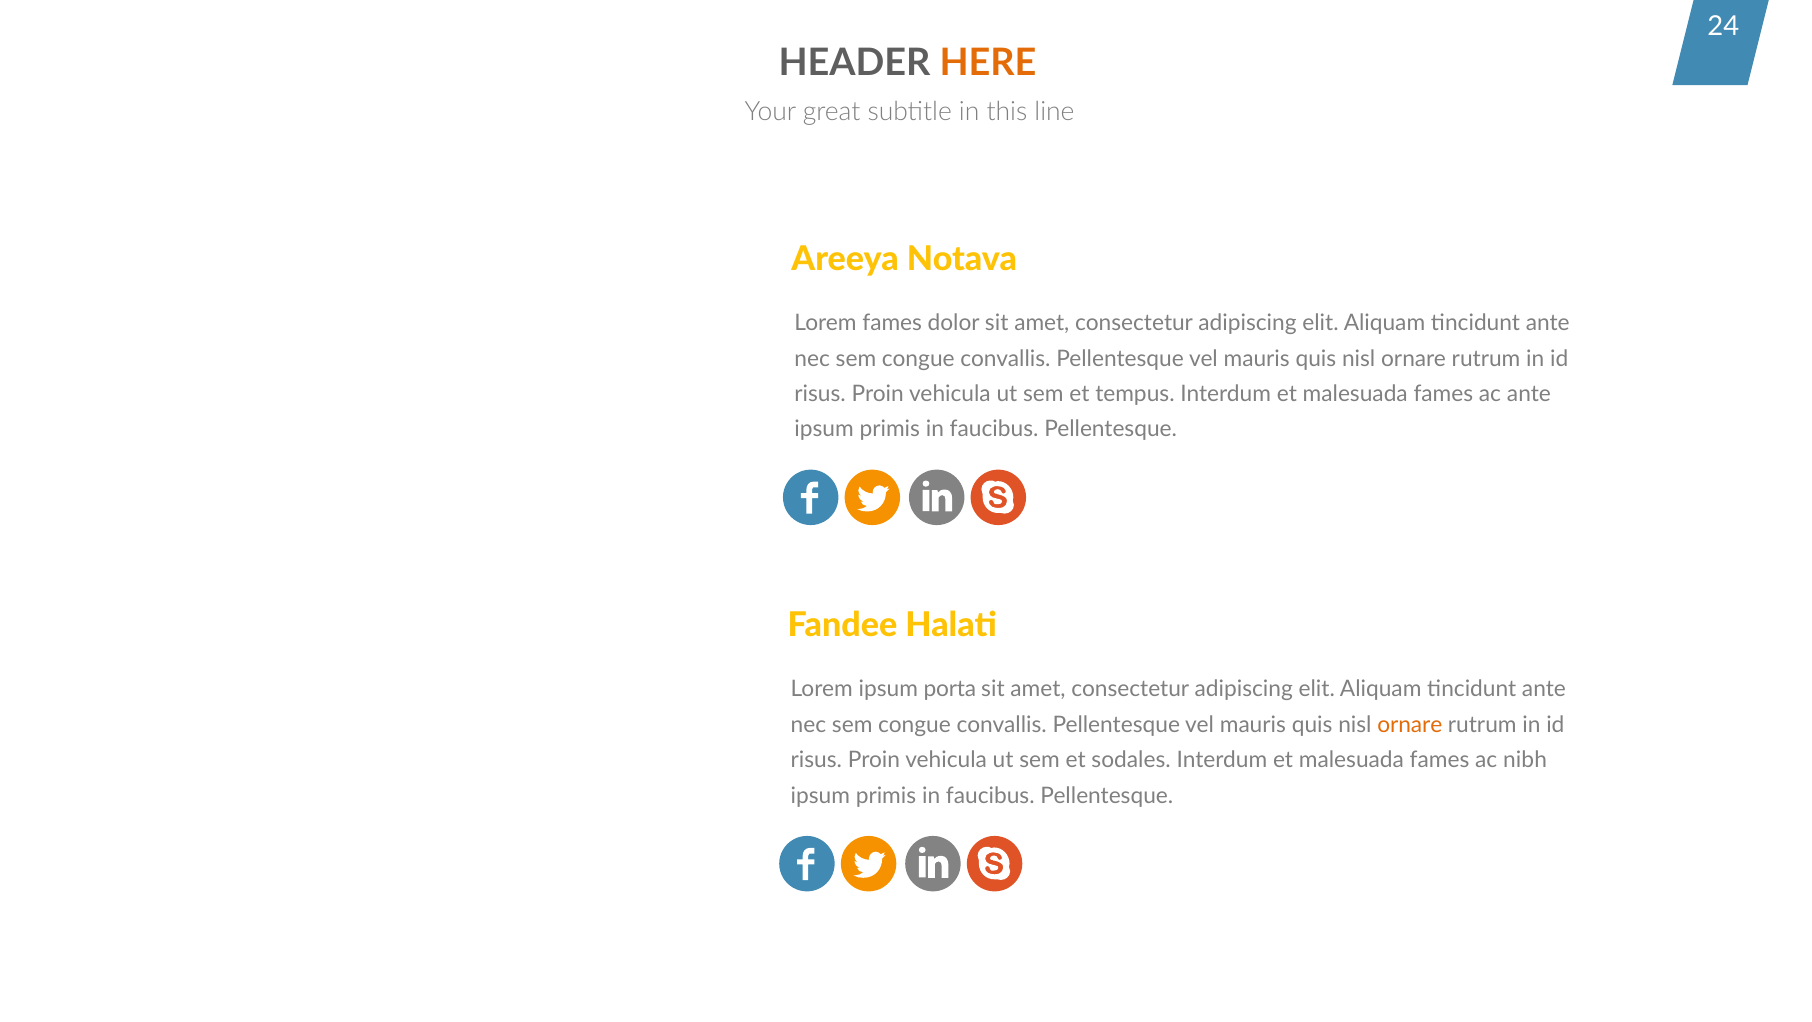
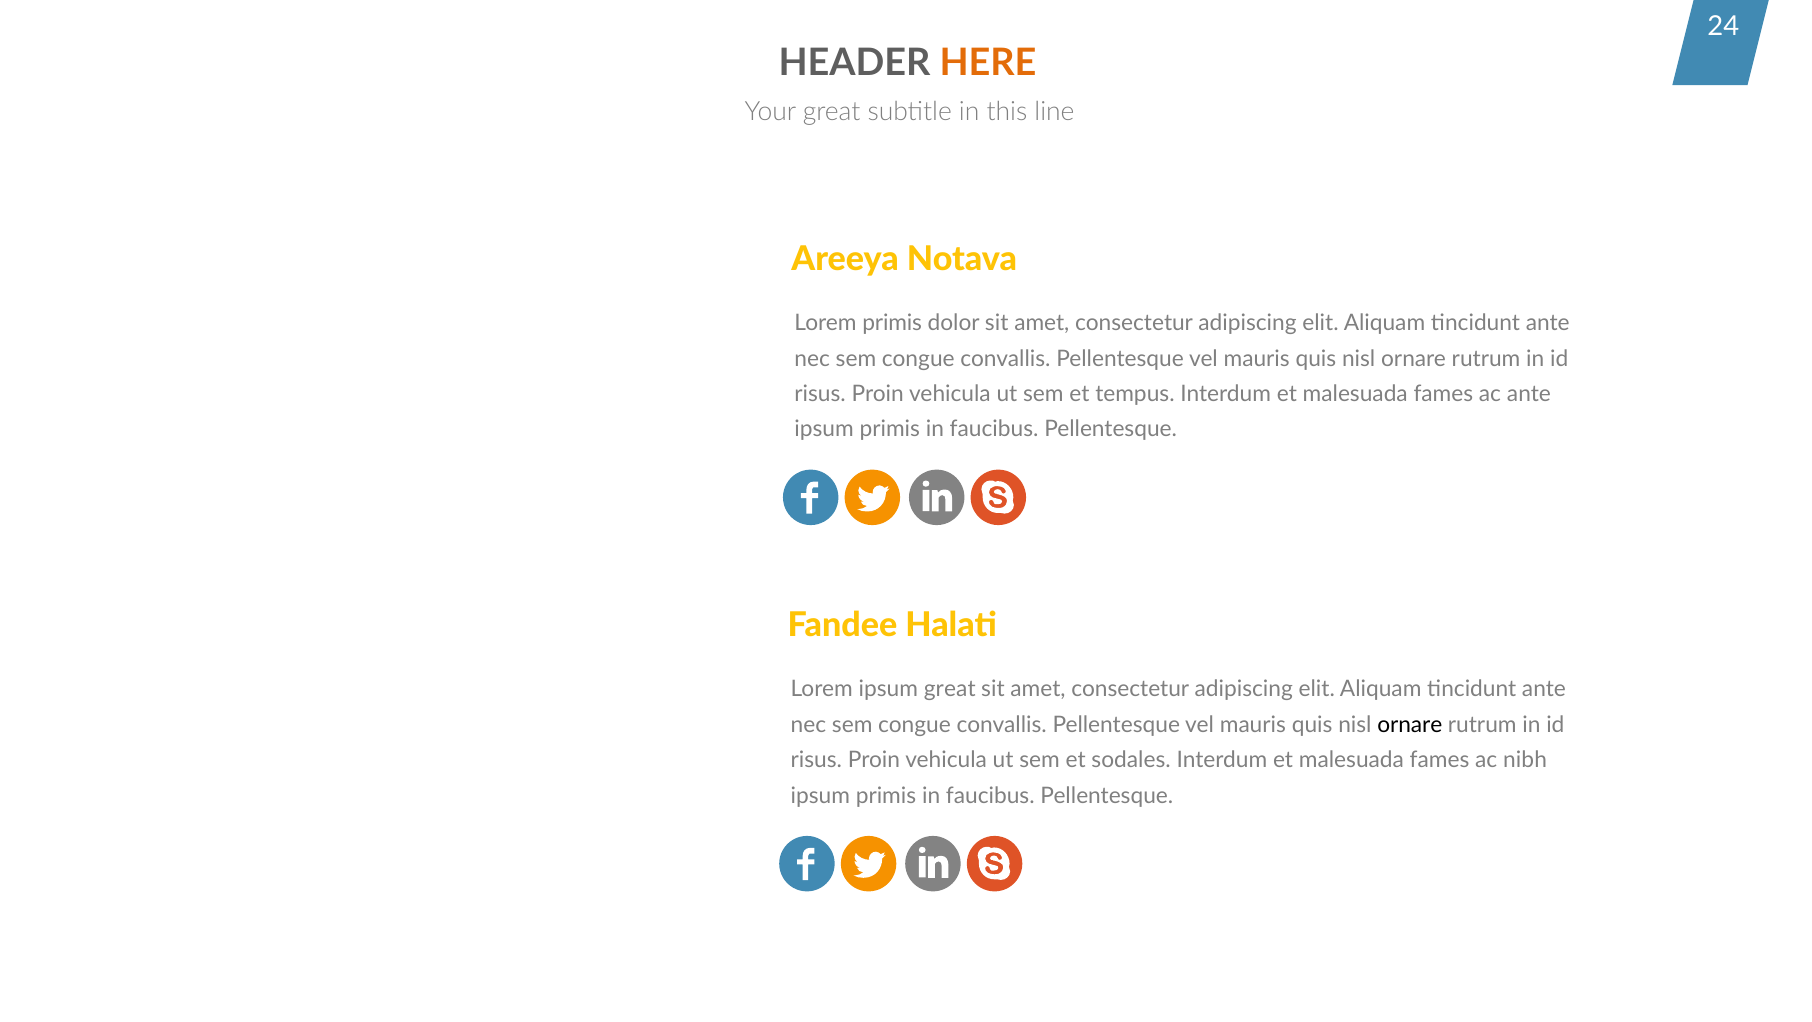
Lorem fames: fames -> primis (892, 323)
ipsum porta: porta -> great (950, 689)
ornare colour: orange -> black (1410, 725)
